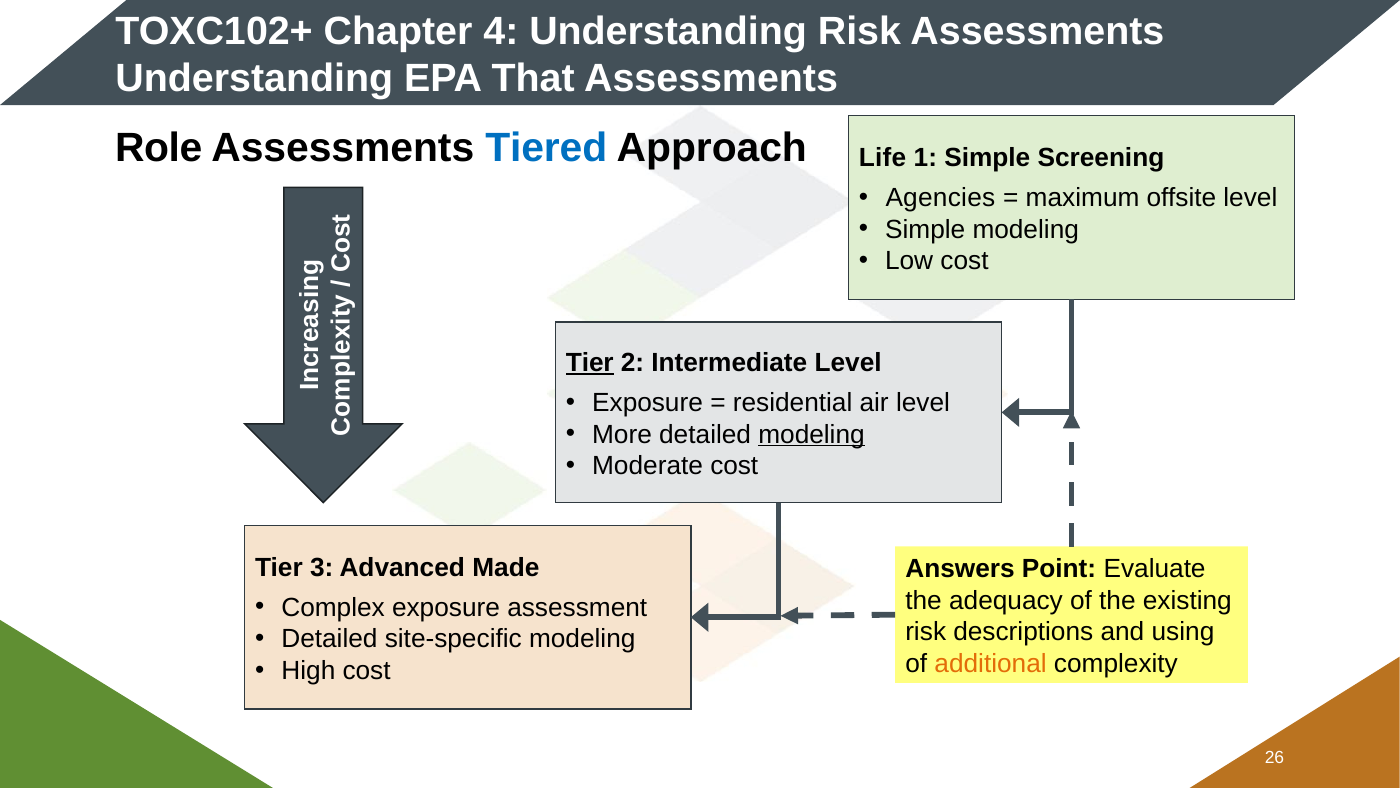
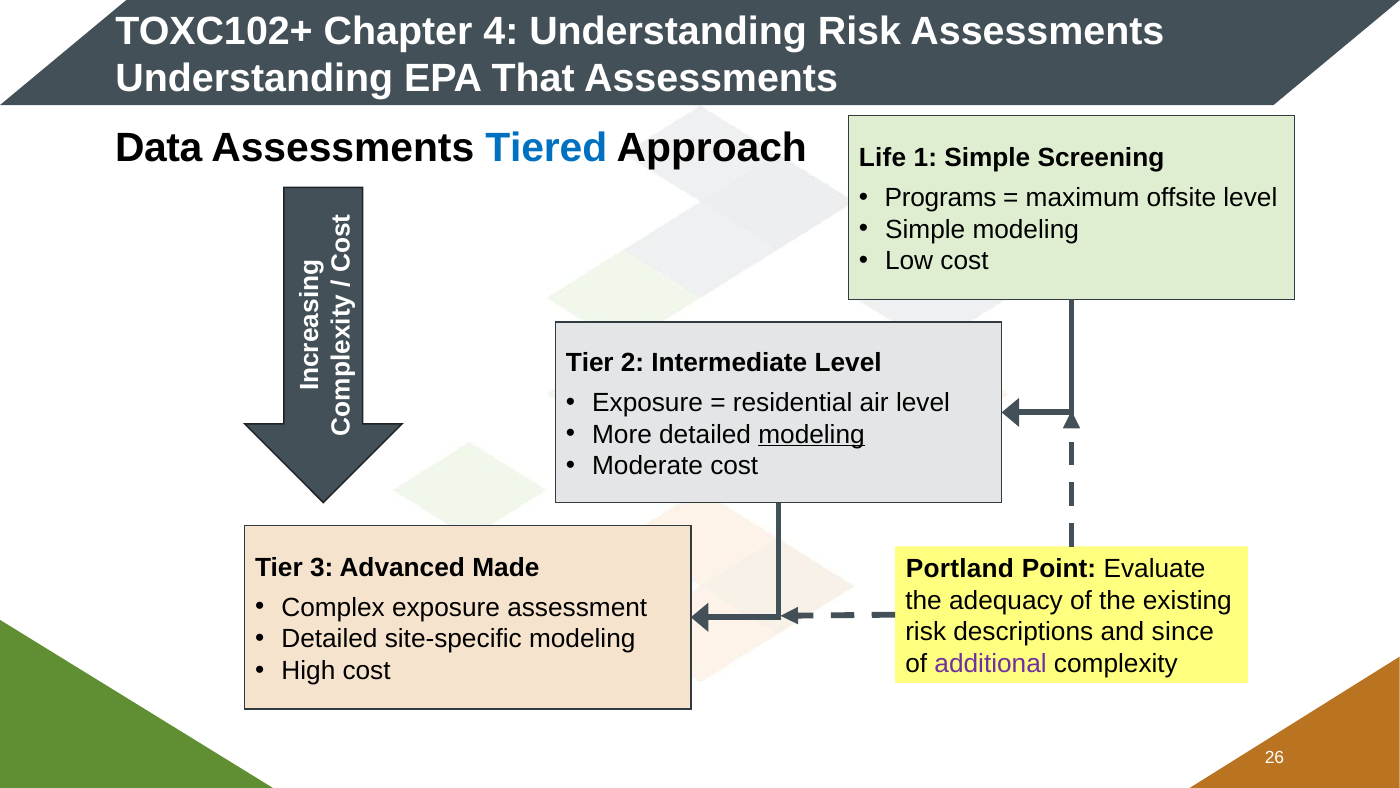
Role: Role -> Data (159, 148)
Agencies: Agencies -> Programs (941, 198)
Tier underline: present -> none (590, 362)
Answers: Answers -> Portland (960, 569)
using: using -> since (1183, 632)
additional colour: orange -> purple (991, 663)
